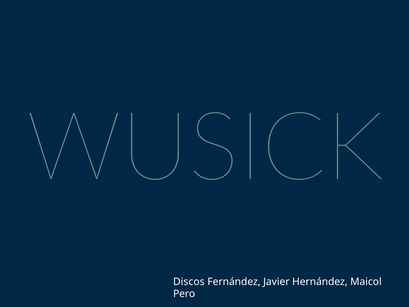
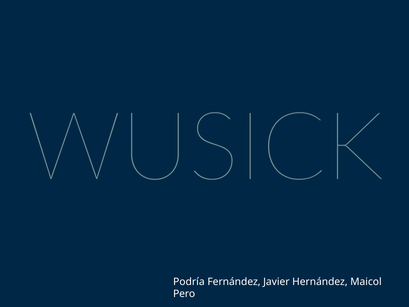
Discos: Discos -> Podría (189, 281)
